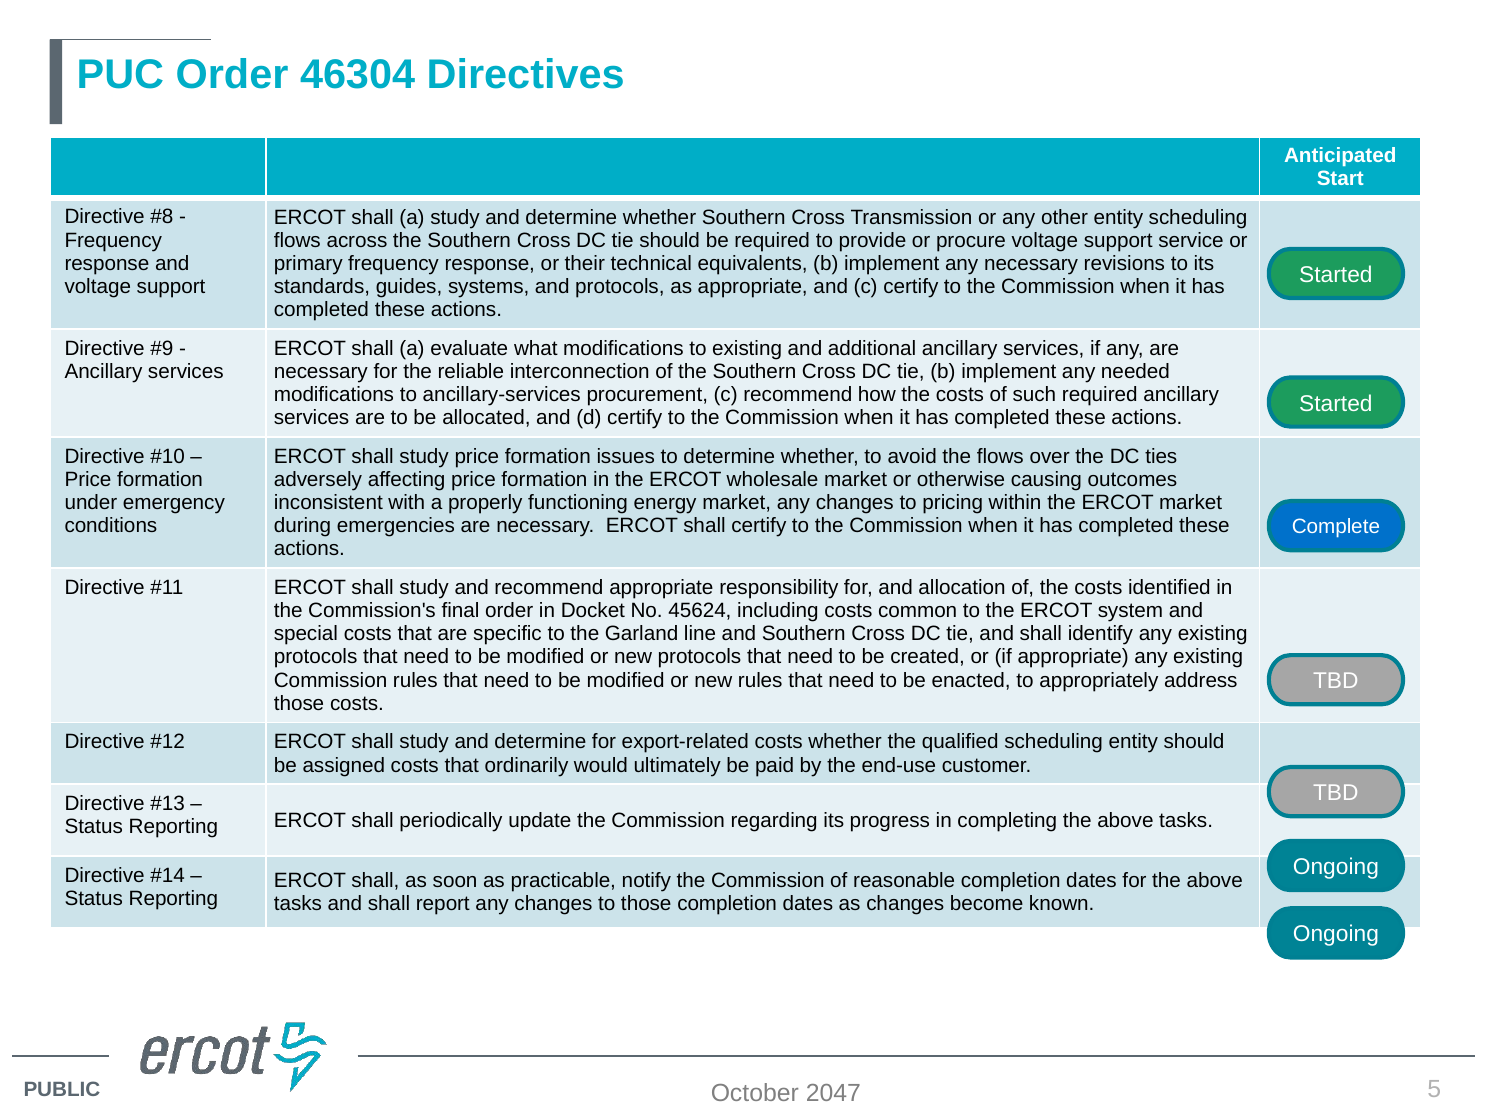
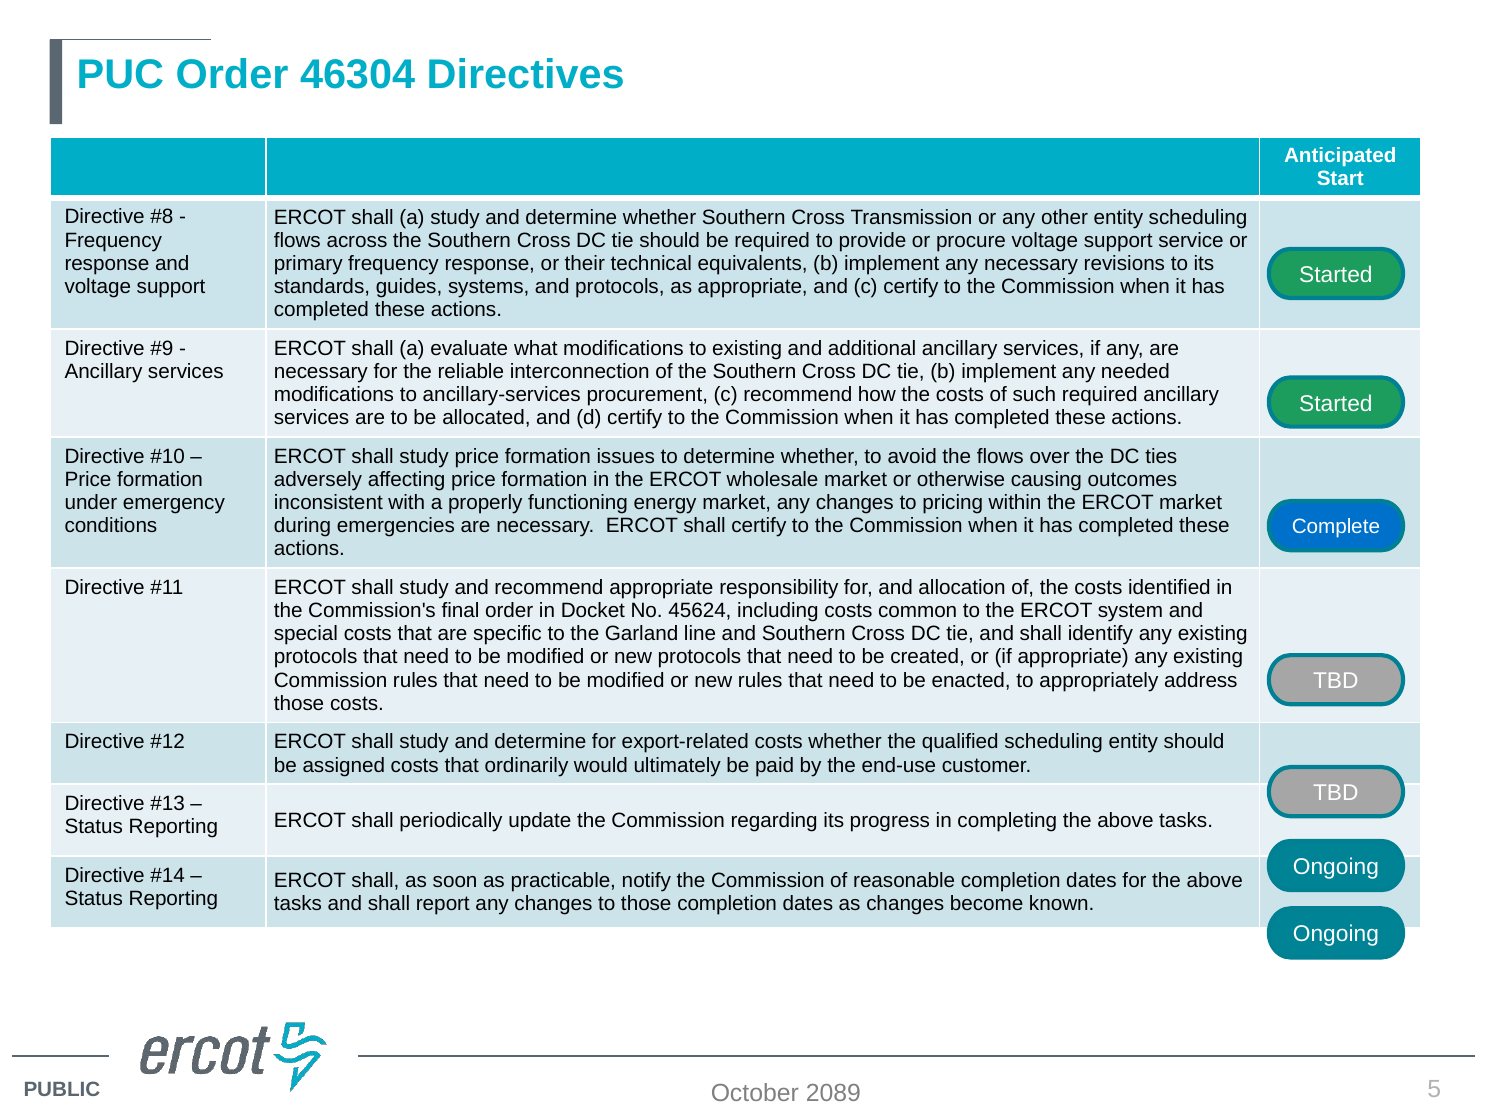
2047: 2047 -> 2089 (833, 1093)
